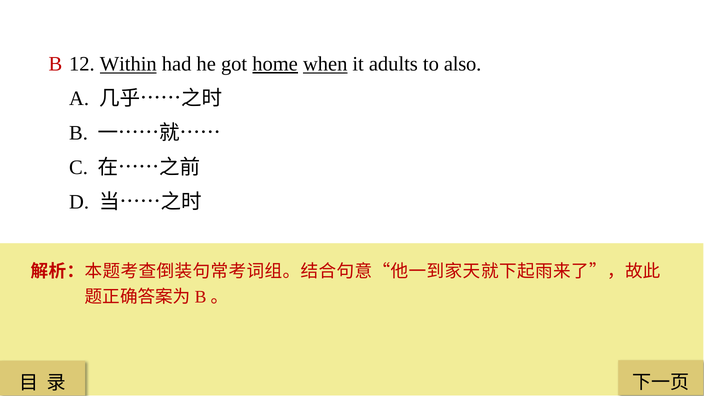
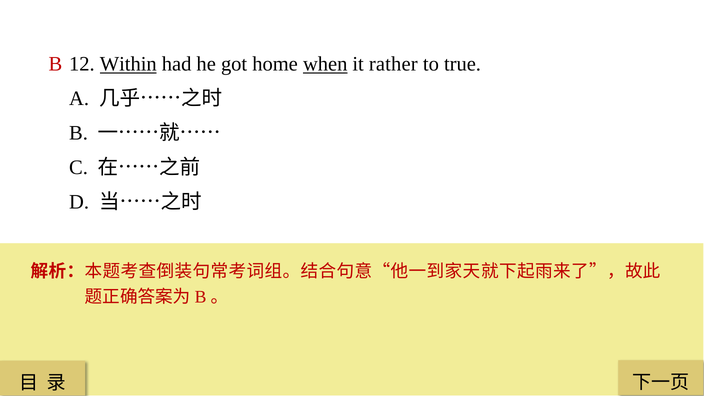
home underline: present -> none (275, 64)
adults: adults -> rather (393, 64)
also: also -> true (462, 64)
